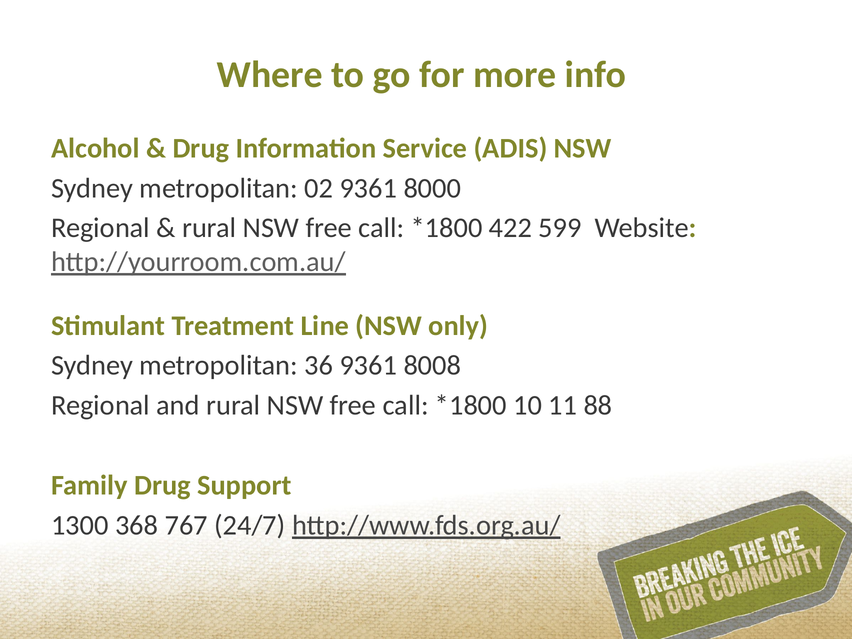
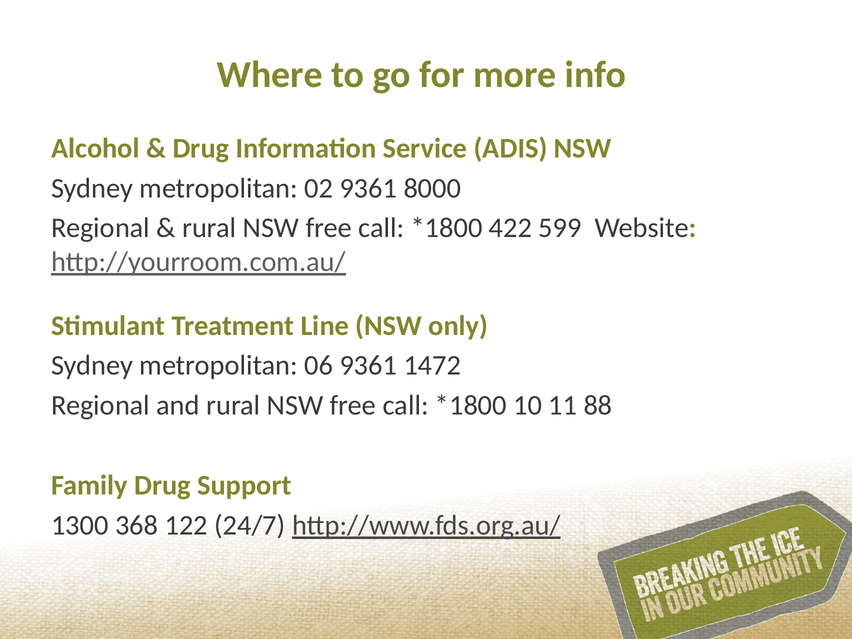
36: 36 -> 06 (319, 365)
8008: 8008 -> 1472 (432, 365)
767: 767 -> 122 (186, 525)
